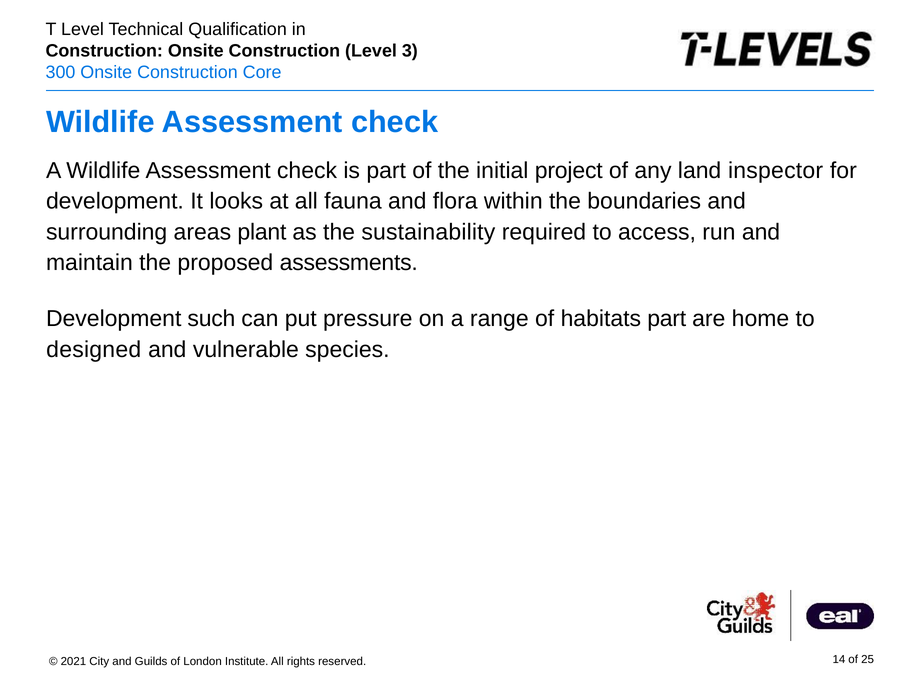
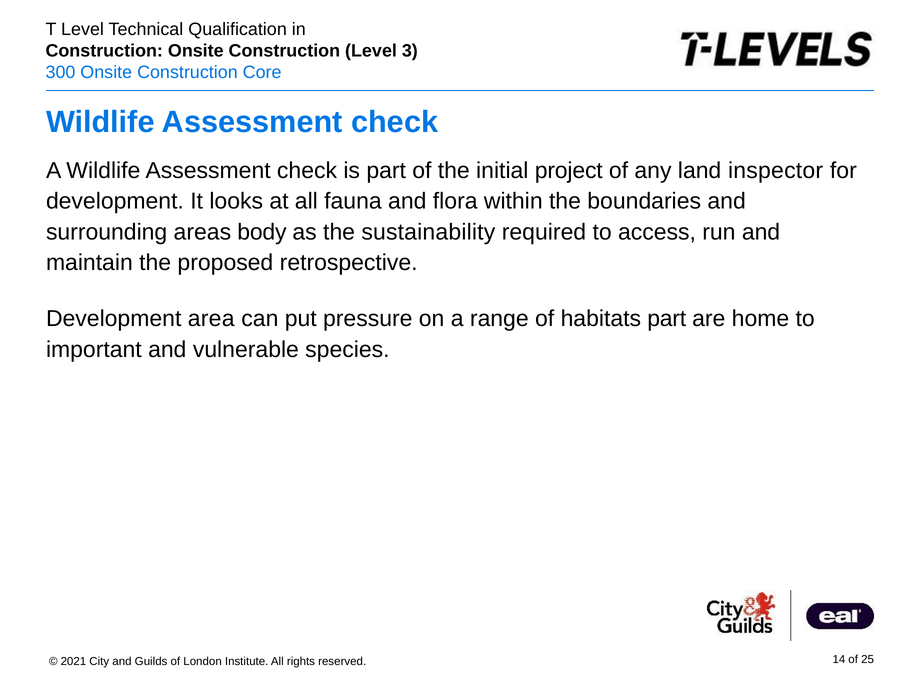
plant: plant -> body (262, 232)
assessments: assessments -> retrospective (349, 263)
such: such -> area (211, 319)
designed: designed -> important (94, 350)
